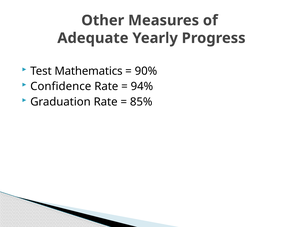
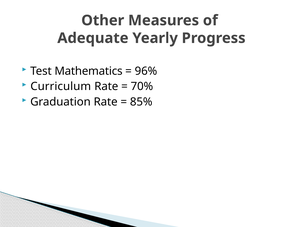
90%: 90% -> 96% (146, 71)
Confidence: Confidence -> Curriculum (61, 87)
94%: 94% -> 70% (142, 87)
